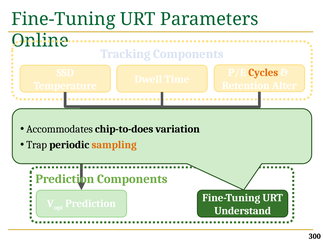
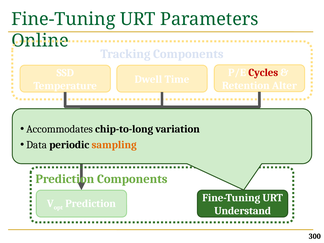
Cycles colour: orange -> red (263, 72)
chip-to-does: chip-to-does -> chip-to-long (124, 129)
Trap: Trap -> Data (37, 145)
